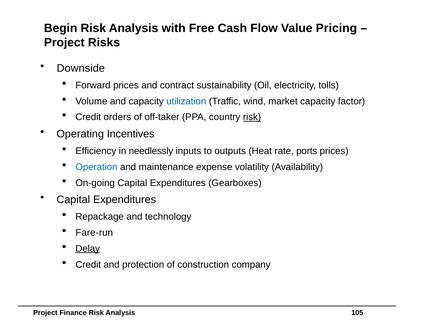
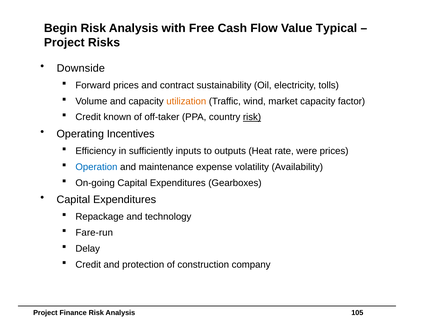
Pricing: Pricing -> Typical (336, 28)
utilization colour: blue -> orange (186, 101)
orders: orders -> known (117, 117)
needlessly: needlessly -> sufficiently (151, 151)
ports: ports -> were (307, 151)
Delay underline: present -> none (88, 249)
